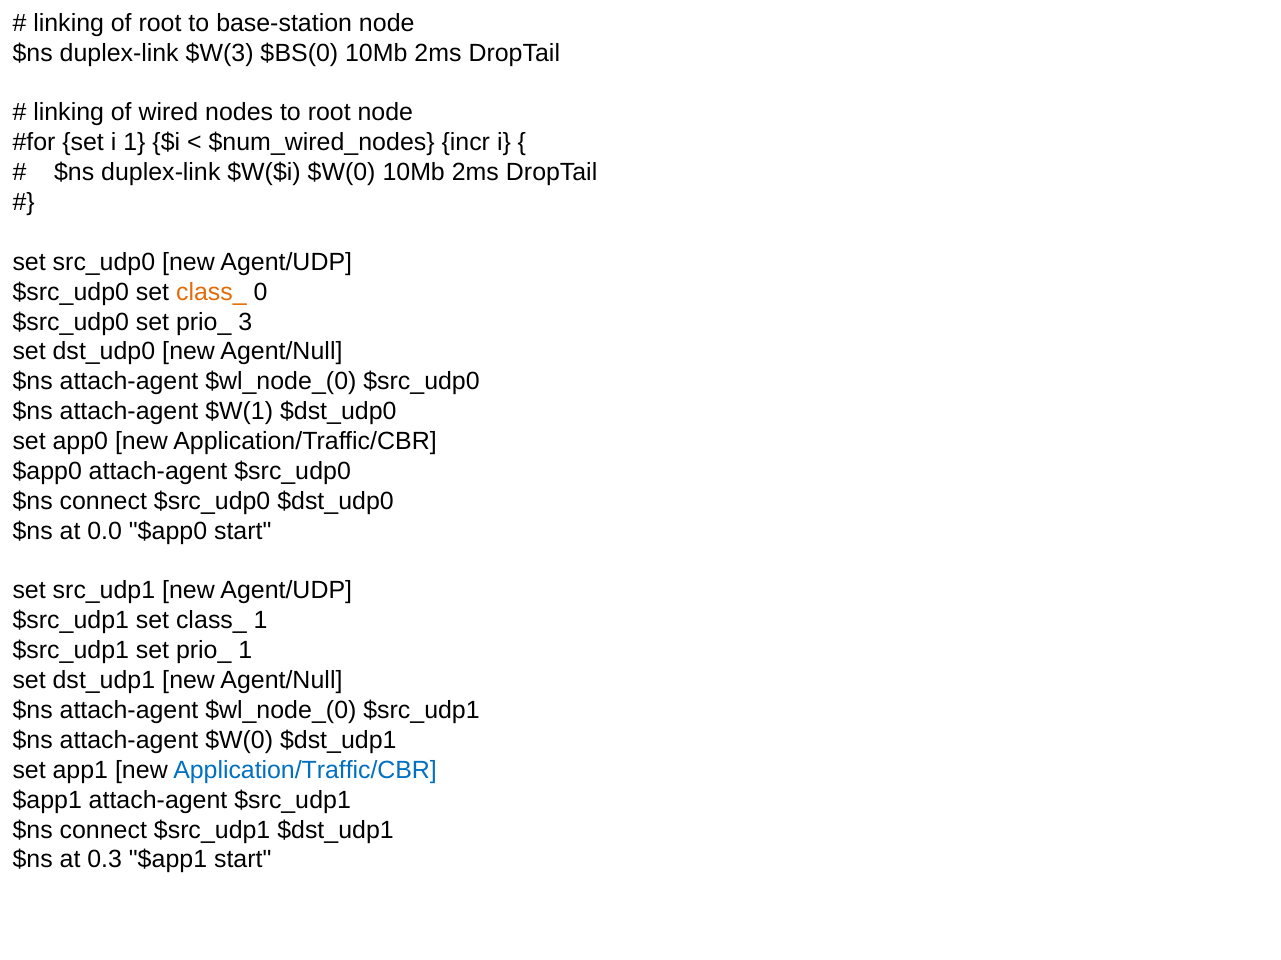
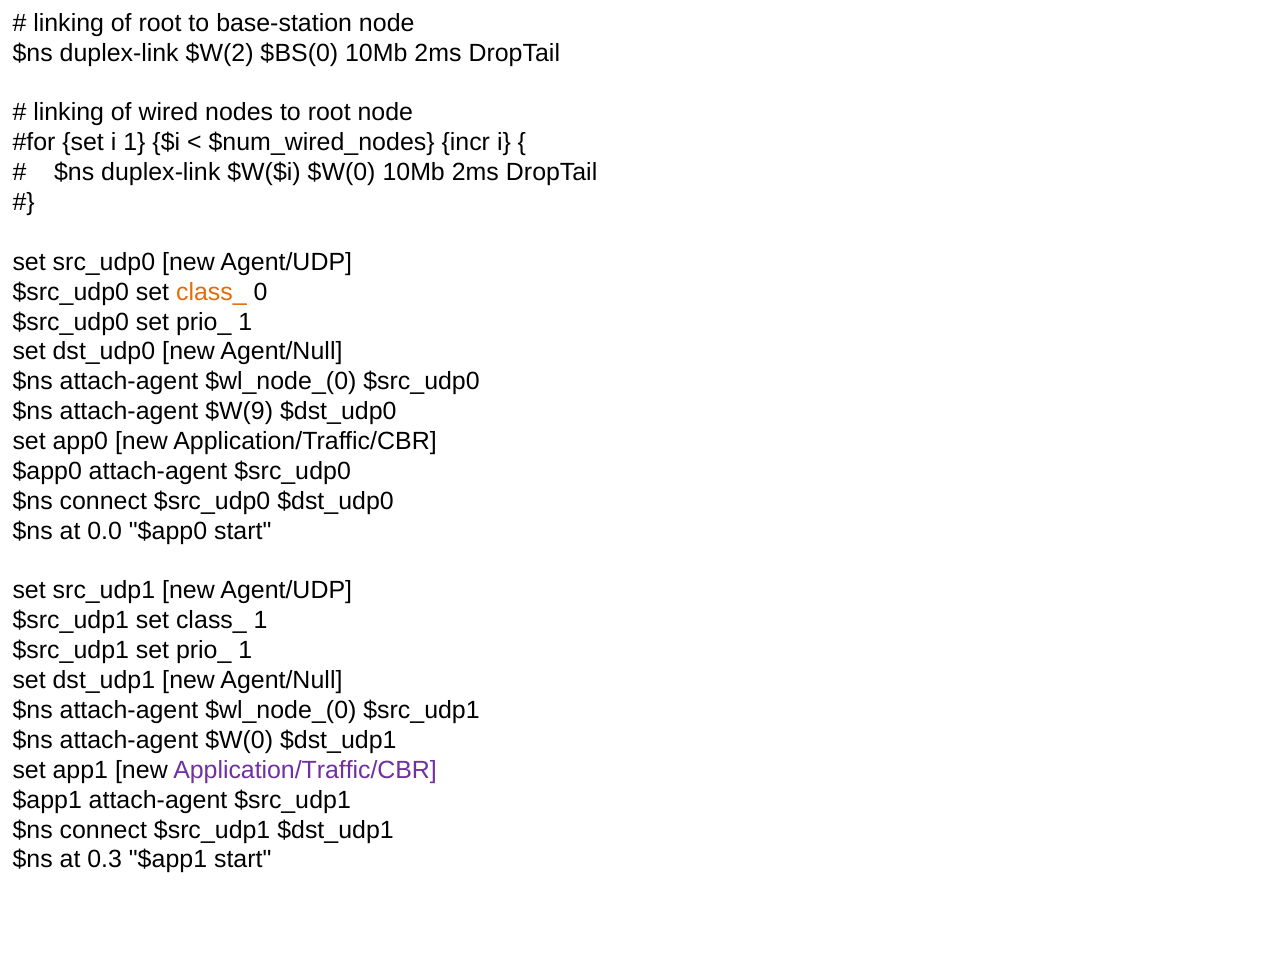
$W(3: $W(3 -> $W(2 (220, 53)
$src_udp0 set prio_ 3: 3 -> 1 (245, 322)
$W(1: $W(1 -> $W(9 (239, 412)
Application/Traffic/CBR colour: blue -> purple (305, 771)
